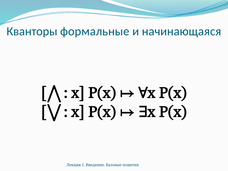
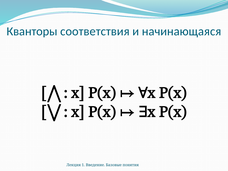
формальные: формальные -> соответствия (95, 31)
